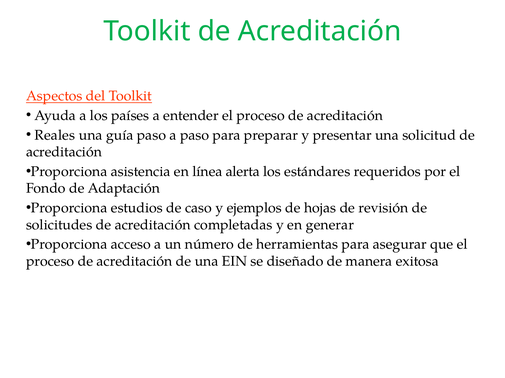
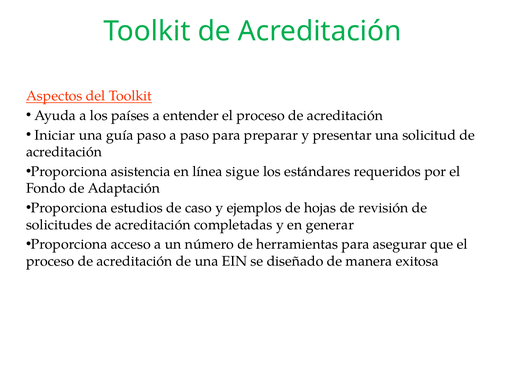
Reales: Reales -> Iniciar (55, 135)
alerta: alerta -> sigue (243, 172)
